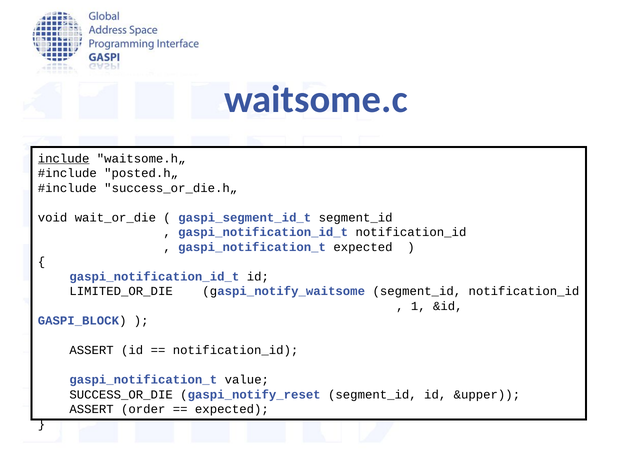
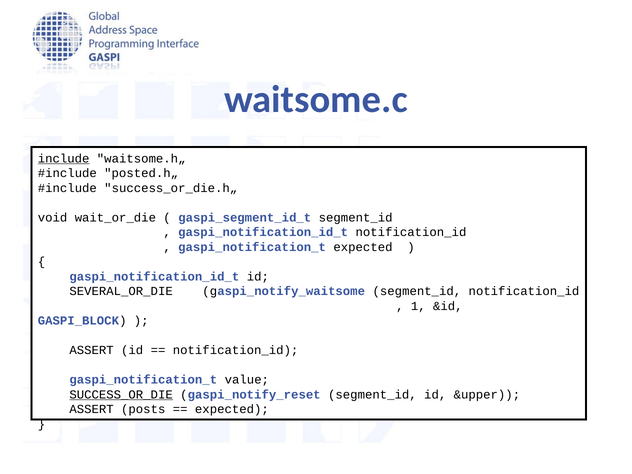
LIMITED_OR_DIE: LIMITED_OR_DIE -> SEVERAL_OR_DIE (121, 291)
SUCCESS_OR_DIE underline: none -> present (121, 395)
order: order -> posts (143, 409)
